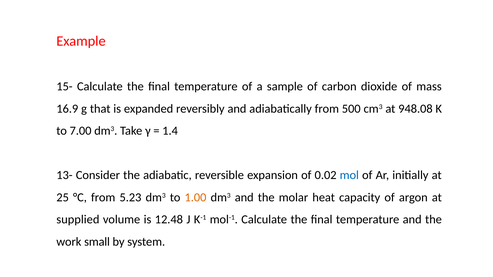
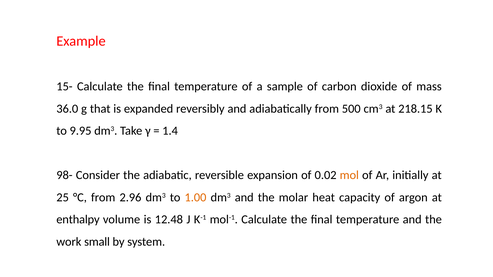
16.9: 16.9 -> 36.0 (67, 109)
948.08: 948.08 -> 218.15 (415, 109)
7.00: 7.00 -> 9.95 (81, 131)
13-: 13- -> 98- (64, 175)
mol colour: blue -> orange (349, 175)
5.23: 5.23 -> 2.96 (130, 198)
supplied: supplied -> enthalpy (78, 220)
